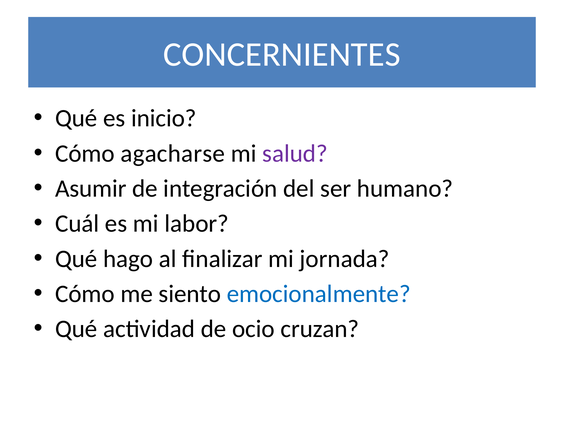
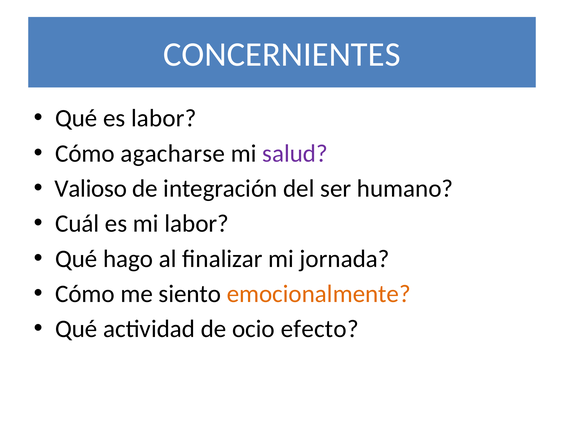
es inicio: inicio -> labor (164, 118)
Asumir: Asumir -> Valioso (91, 189)
emocionalmente colour: blue -> orange (319, 294)
cruzan: cruzan -> efecto (320, 329)
